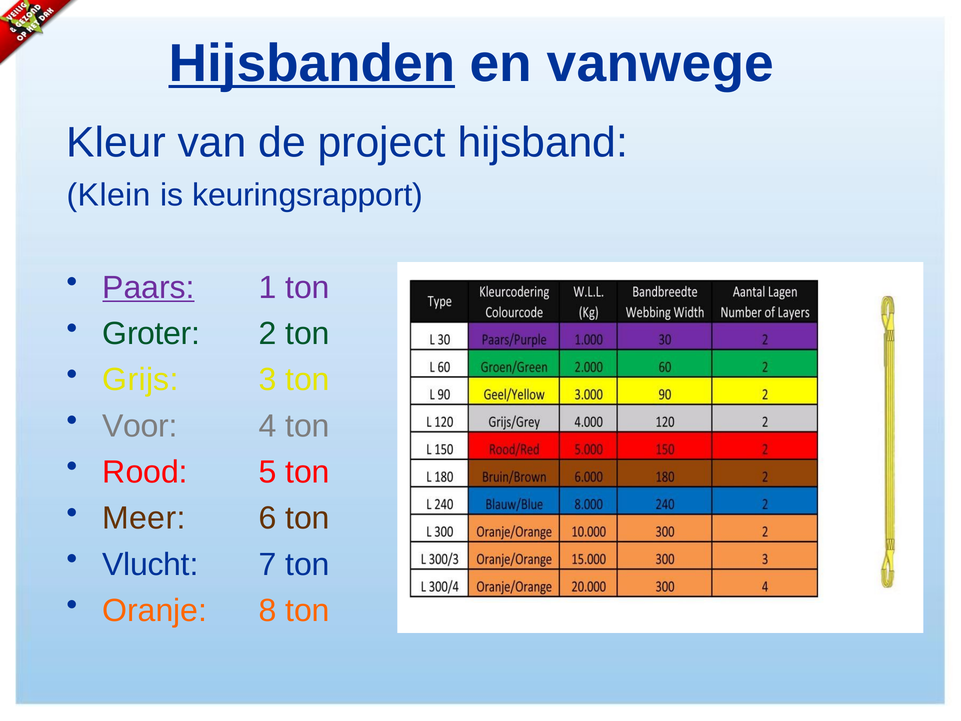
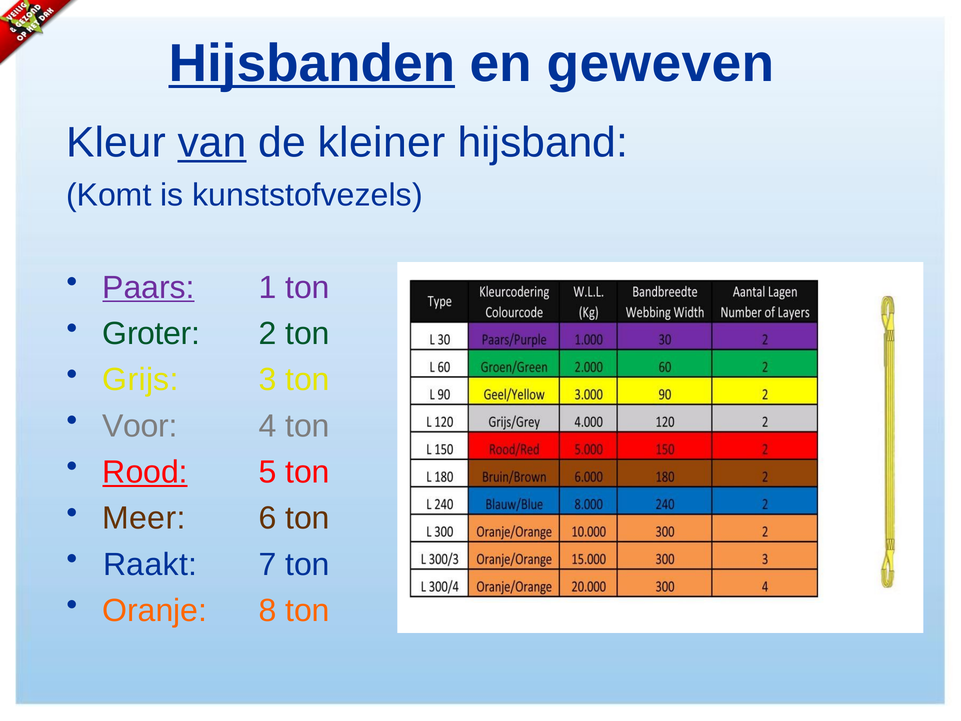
vanwege: vanwege -> geweven (661, 64)
van underline: none -> present (212, 143)
project: project -> kleiner (382, 143)
Klein: Klein -> Komt (109, 195)
keuringsrapport: keuringsrapport -> kunststofvezels (308, 195)
Rood underline: none -> present (145, 472)
Vlucht: Vlucht -> Raakt (150, 564)
